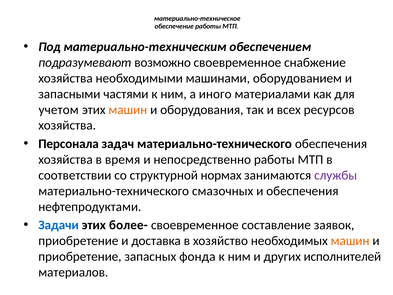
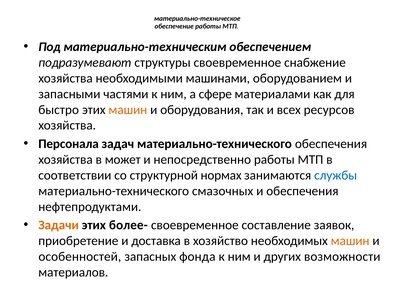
возможно: возможно -> структуры (163, 62)
иного: иного -> сфере (215, 94)
учетом: учетом -> быстро (59, 110)
время: время -> может (123, 159)
службы colour: purple -> blue (336, 175)
Задачи colour: blue -> orange (59, 225)
приобретение: приобретение -> особенностей (80, 256)
исполнителей: исполнителей -> возможности (342, 256)
